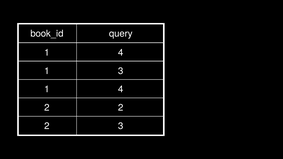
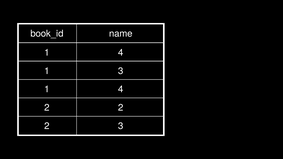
query: query -> name (121, 34)
